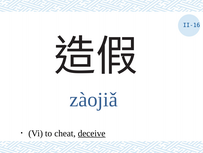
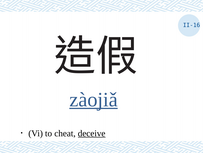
zàojiǎ underline: none -> present (94, 99)
